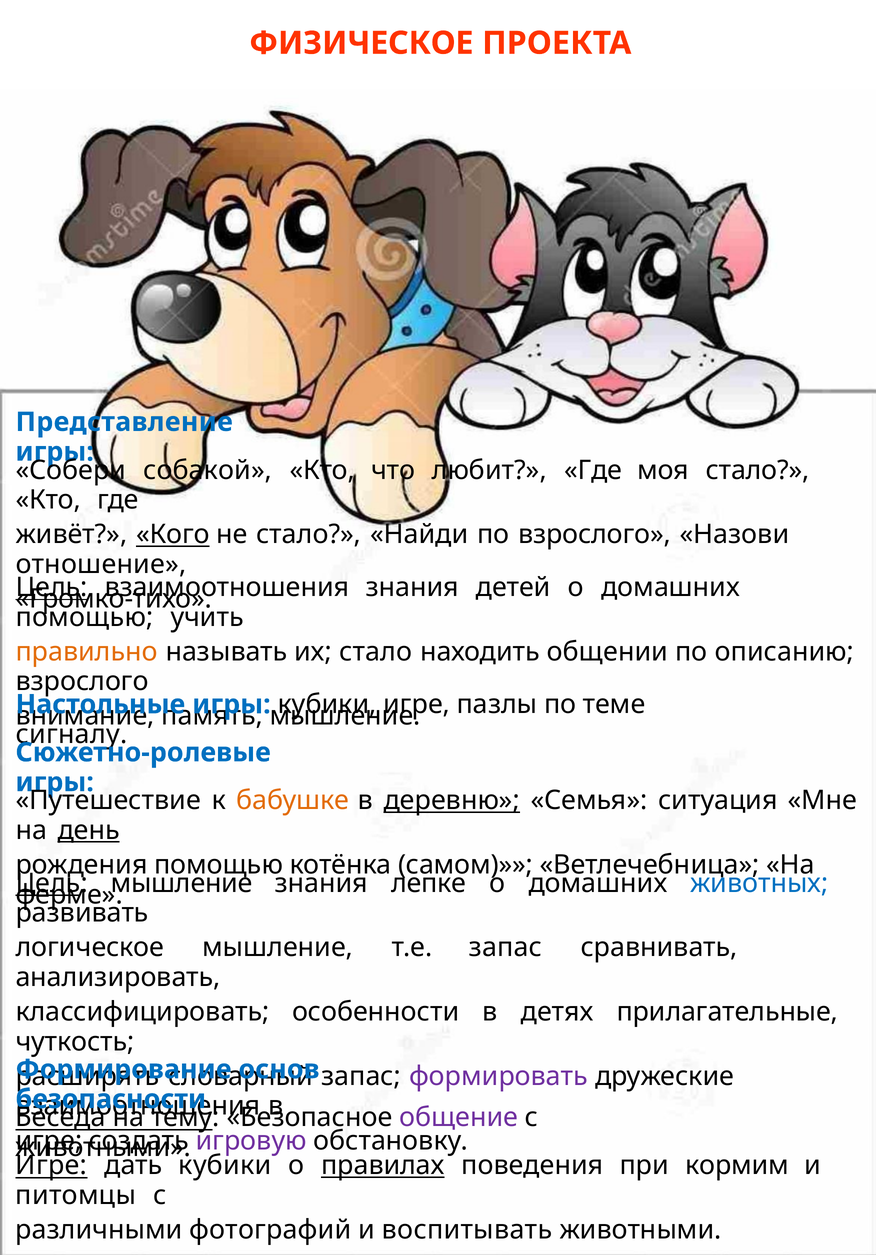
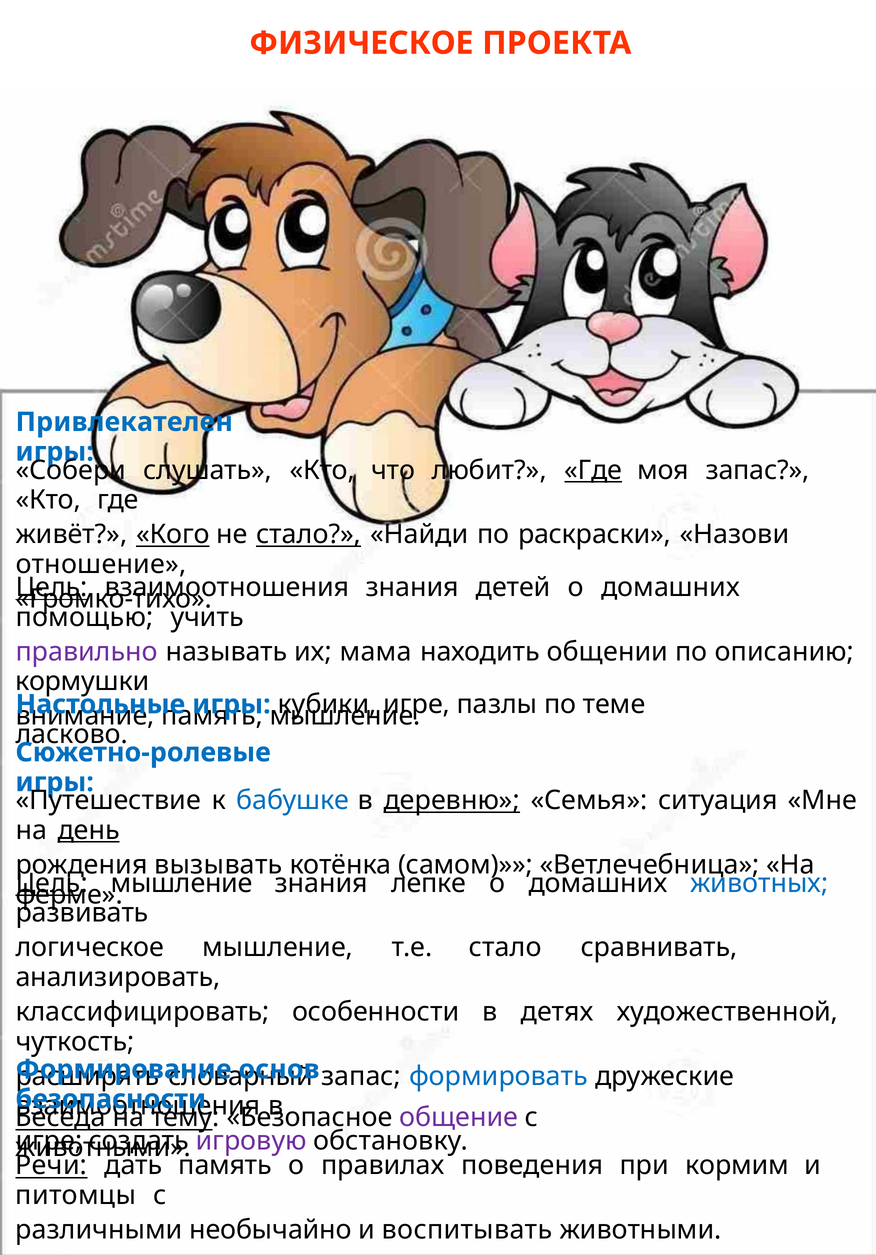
Представление: Представление -> Привлекателен (124, 422)
собакой: собакой -> слушать (208, 470)
Где underline: none -> present (593, 470)
моя стало: стало -> запас (758, 470)
стало underline: none -> present (309, 534)
по взрослого: взрослого -> раскраски (594, 534)
правильно colour: orange -> purple (87, 651)
их стало: стало -> мама (376, 651)
взрослого: взрослого -> кормушки (82, 681)
сигналу: сигналу -> ласково (72, 734)
бабушке colour: orange -> blue (293, 800)
рождения помощью: помощью -> вызывать (218, 864)
т.е запас: запас -> стало (505, 947)
прилагательные: прилагательные -> художественной (727, 1011)
формировать colour: purple -> blue (499, 1076)
Игре: Игре -> Речи (51, 1165)
дать кубики: кубики -> память (225, 1165)
правилах underline: present -> none (383, 1165)
фотографий: фотографий -> необычайно (270, 1229)
